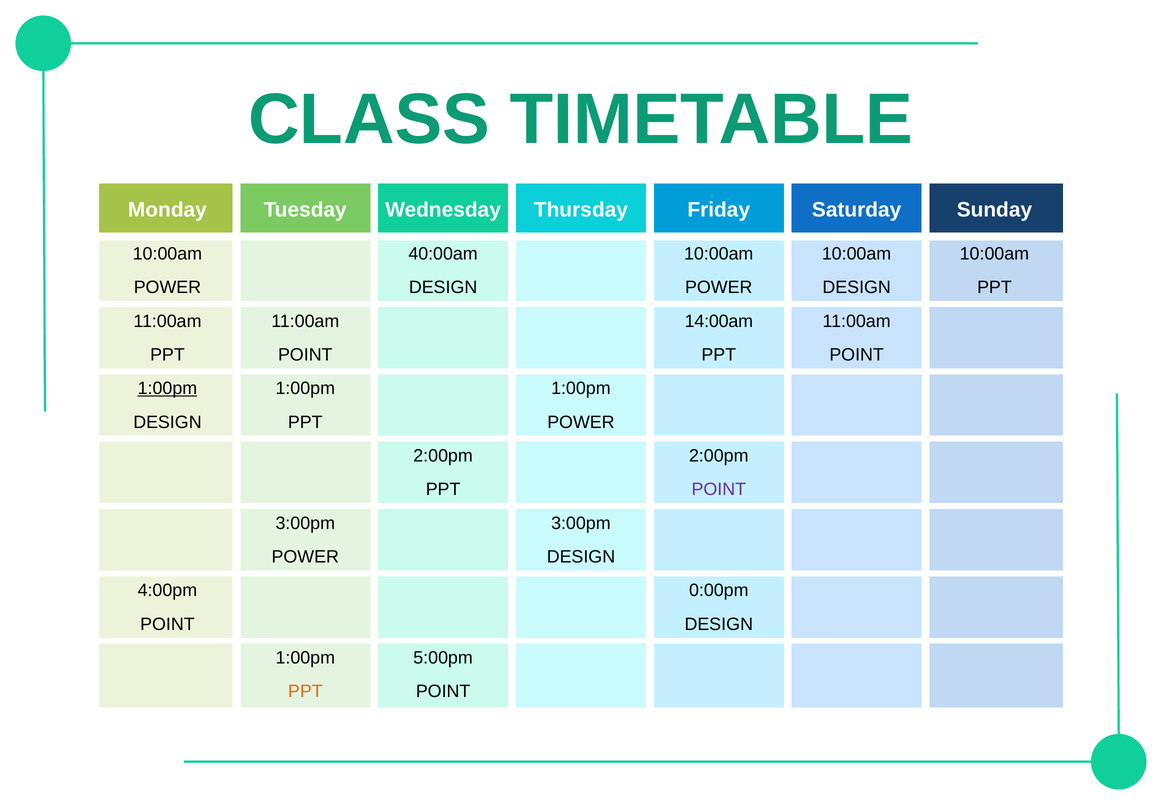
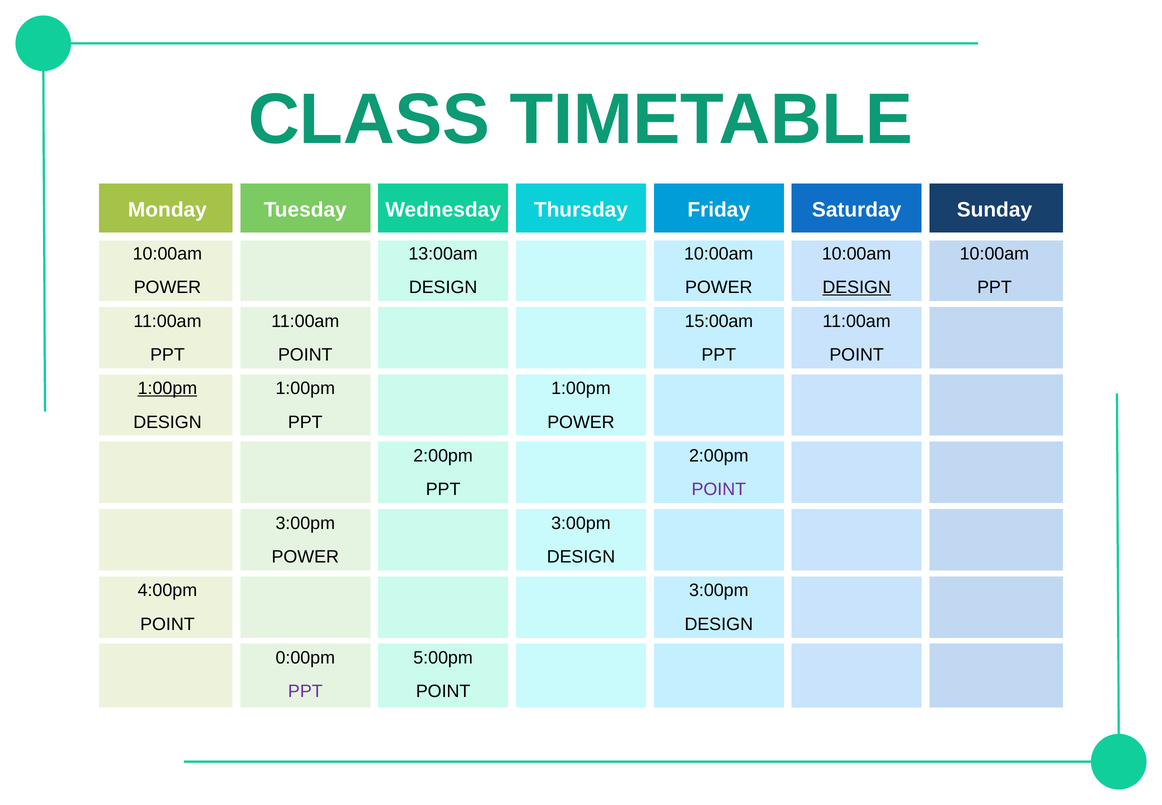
40:00am: 40:00am -> 13:00am (443, 254)
DESIGN underline: none -> present (857, 287)
14:00am: 14:00am -> 15:00am (719, 321)
4:00pm 0:00pm: 0:00pm -> 3:00pm (719, 590)
1:00pm: 1:00pm -> 0:00pm (305, 657)
PPT colour: orange -> purple (305, 691)
